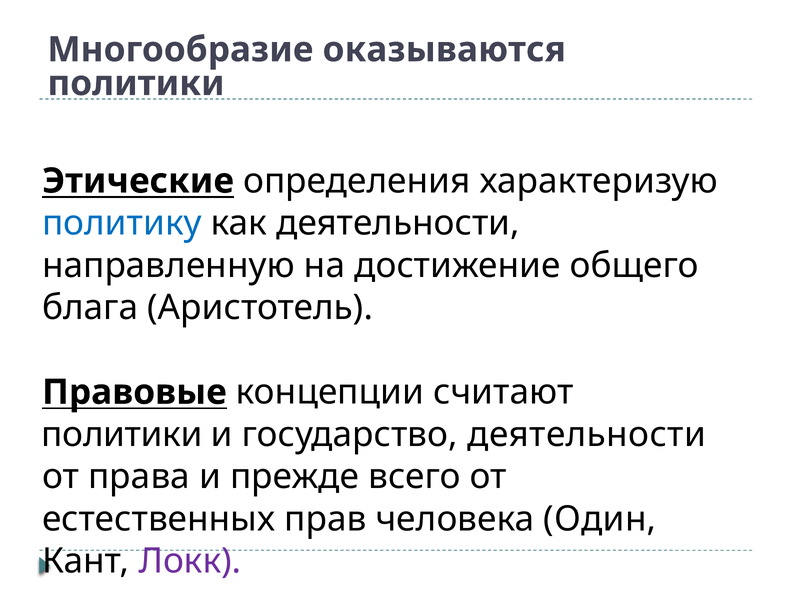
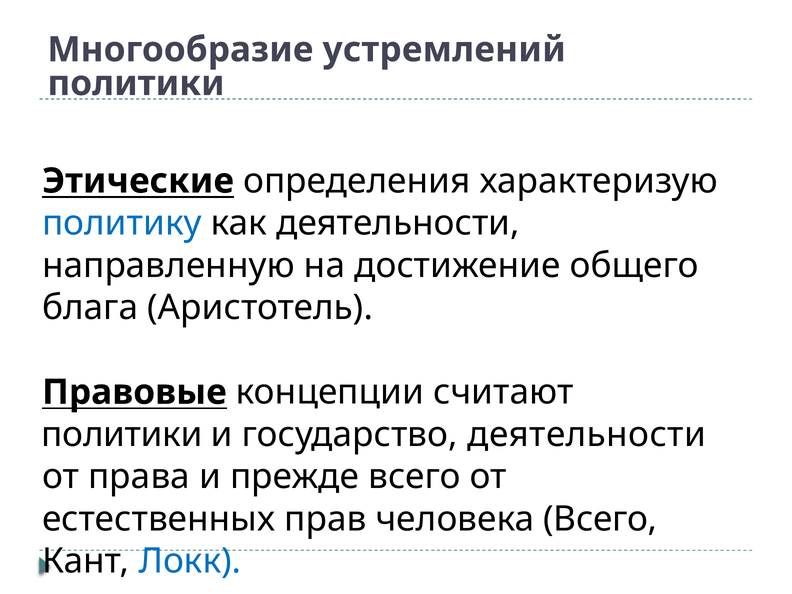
оказываются: оказываются -> устремлений (444, 50)
человека Один: Один -> Всего (600, 519)
Локк colour: purple -> blue (190, 561)
